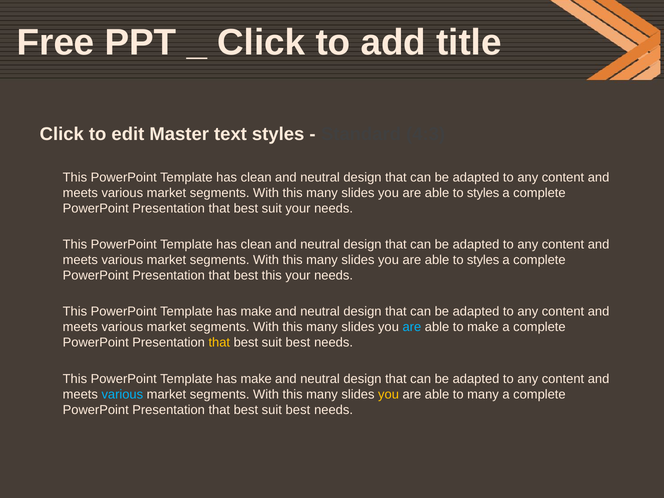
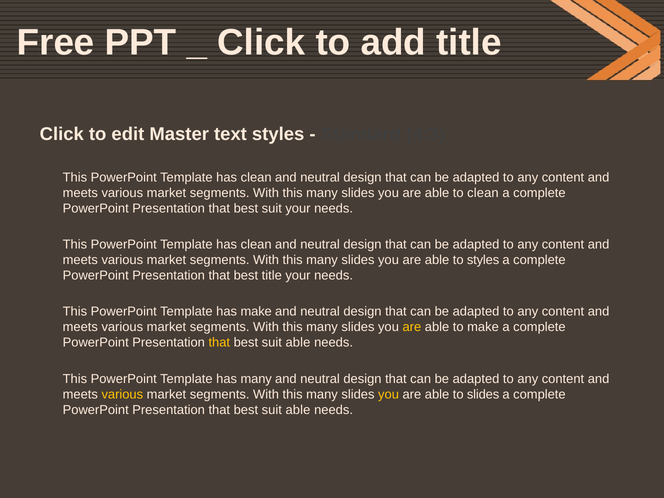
styles: styles -> clean (483, 193)
best this: this -> title (272, 275)
are colour: light blue -> yellow (412, 327)
best: best -> able (298, 343)
make: make -> many (256, 379)
various colour: light blue -> yellow (122, 394)
to many: many -> slides (483, 394)
best: best -> able (298, 410)
